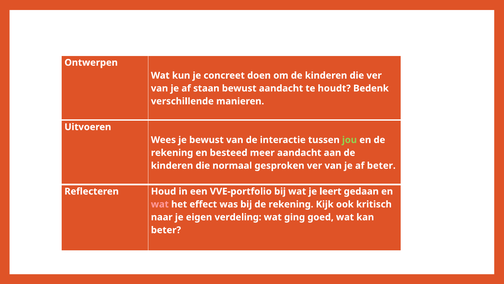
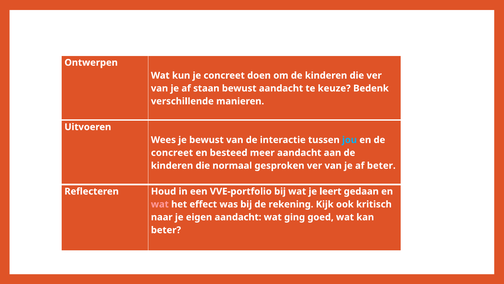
houdt: houdt -> keuze (334, 88)
jou colour: light green -> light blue (350, 140)
rekening: rekening -> concreet (172, 153)
eigen verdeling: verdeling -> aandacht (238, 217)
